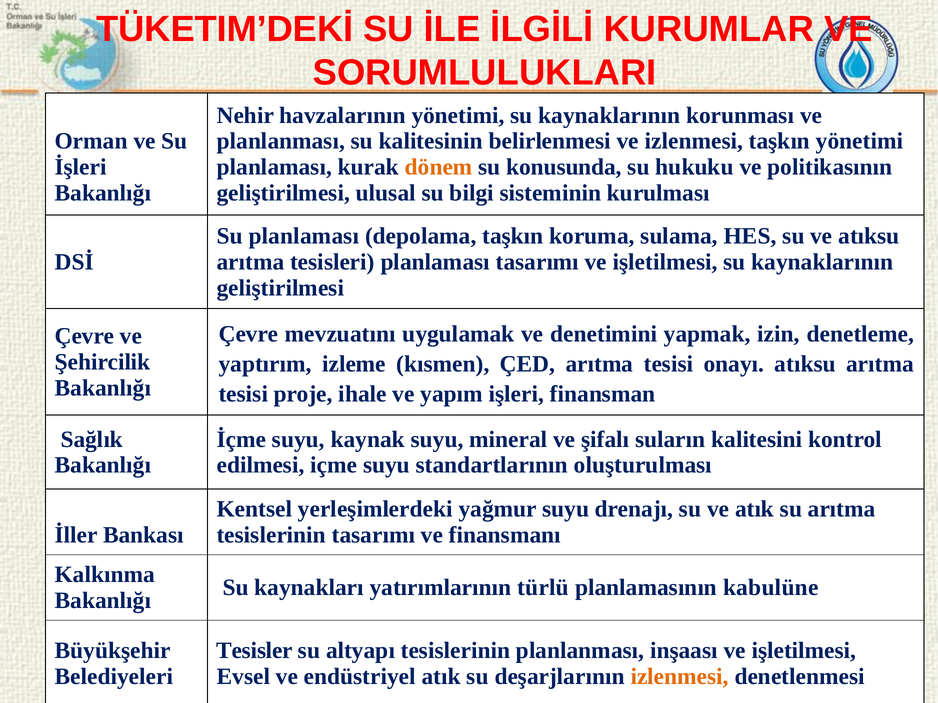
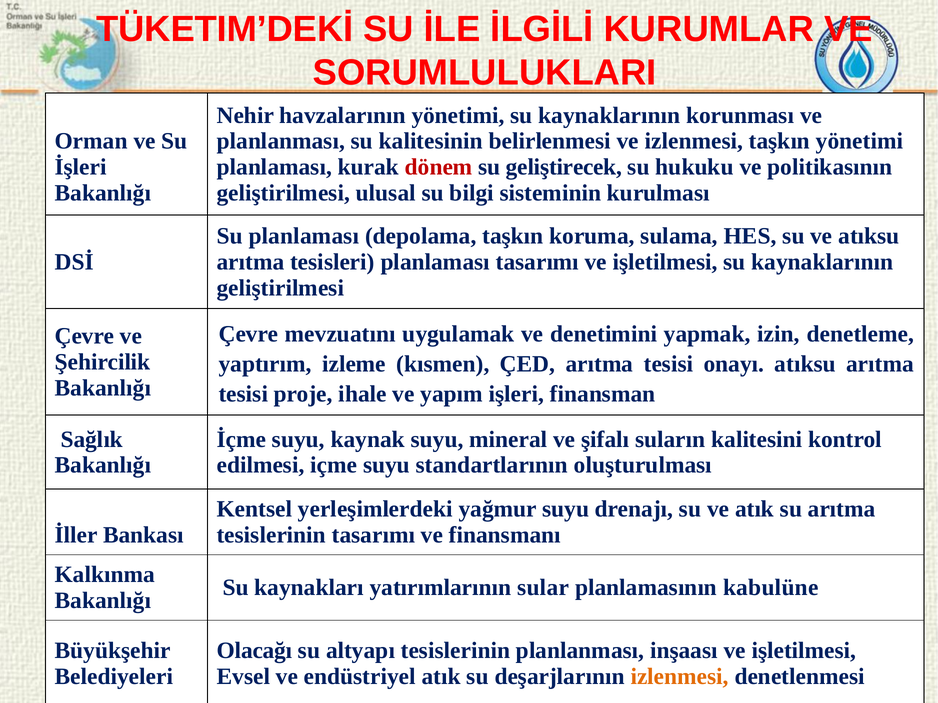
dönem colour: orange -> red (439, 167)
konusunda: konusunda -> geliştirecek (564, 167)
türlü: türlü -> sular (543, 588)
Tesisler: Tesisler -> Olacağı (255, 651)
